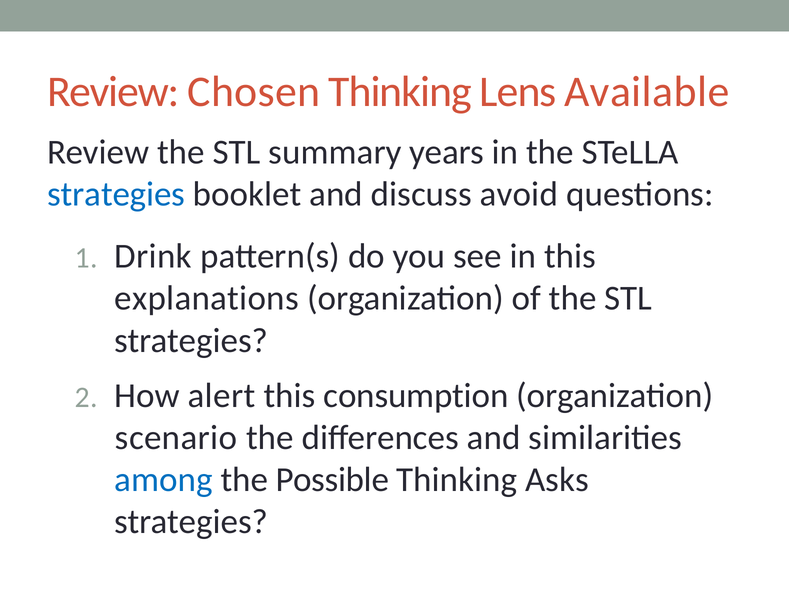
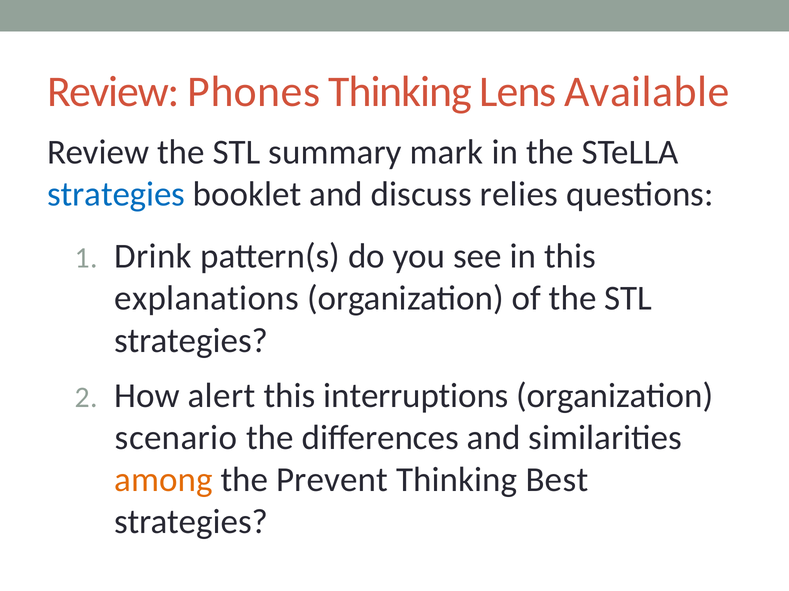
Chosen: Chosen -> Phones (254, 92)
years: years -> mark (446, 152)
avoid: avoid -> relies (519, 194)
consumption: consumption -> interruptions (416, 396)
among colour: blue -> orange (164, 480)
Possible: Possible -> Prevent (332, 480)
Asks: Asks -> Best (557, 480)
